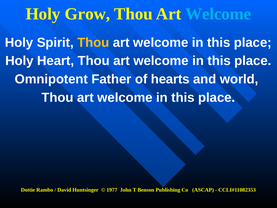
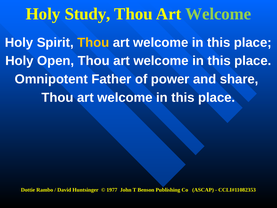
Grow: Grow -> Study (87, 14)
Welcome colour: light blue -> light green (218, 14)
Heart: Heart -> Open (56, 61)
hearts: hearts -> power (170, 79)
world: world -> share (239, 79)
